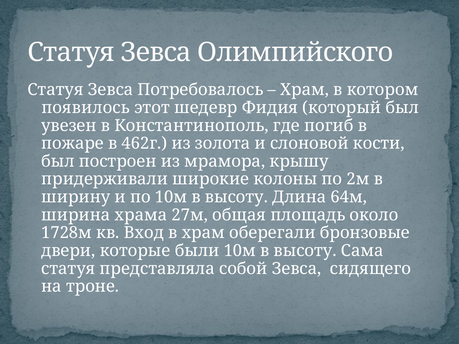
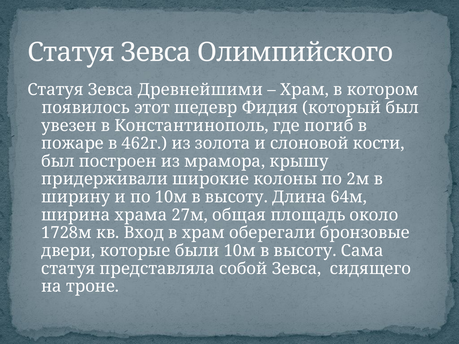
Потребовалось: Потребовалось -> Древнейшими (200, 90)
